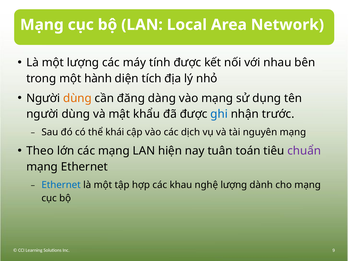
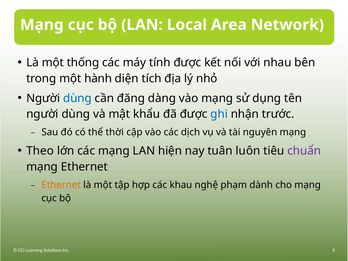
một lượng: lượng -> thống (83, 63)
dùng colour: orange -> blue (77, 98)
khái: khái -> thời (115, 132)
toán: toán -> luôn (248, 151)
Ethernet colour: blue -> orange (61, 185)
nghệ lượng: lượng -> phạm (234, 185)
